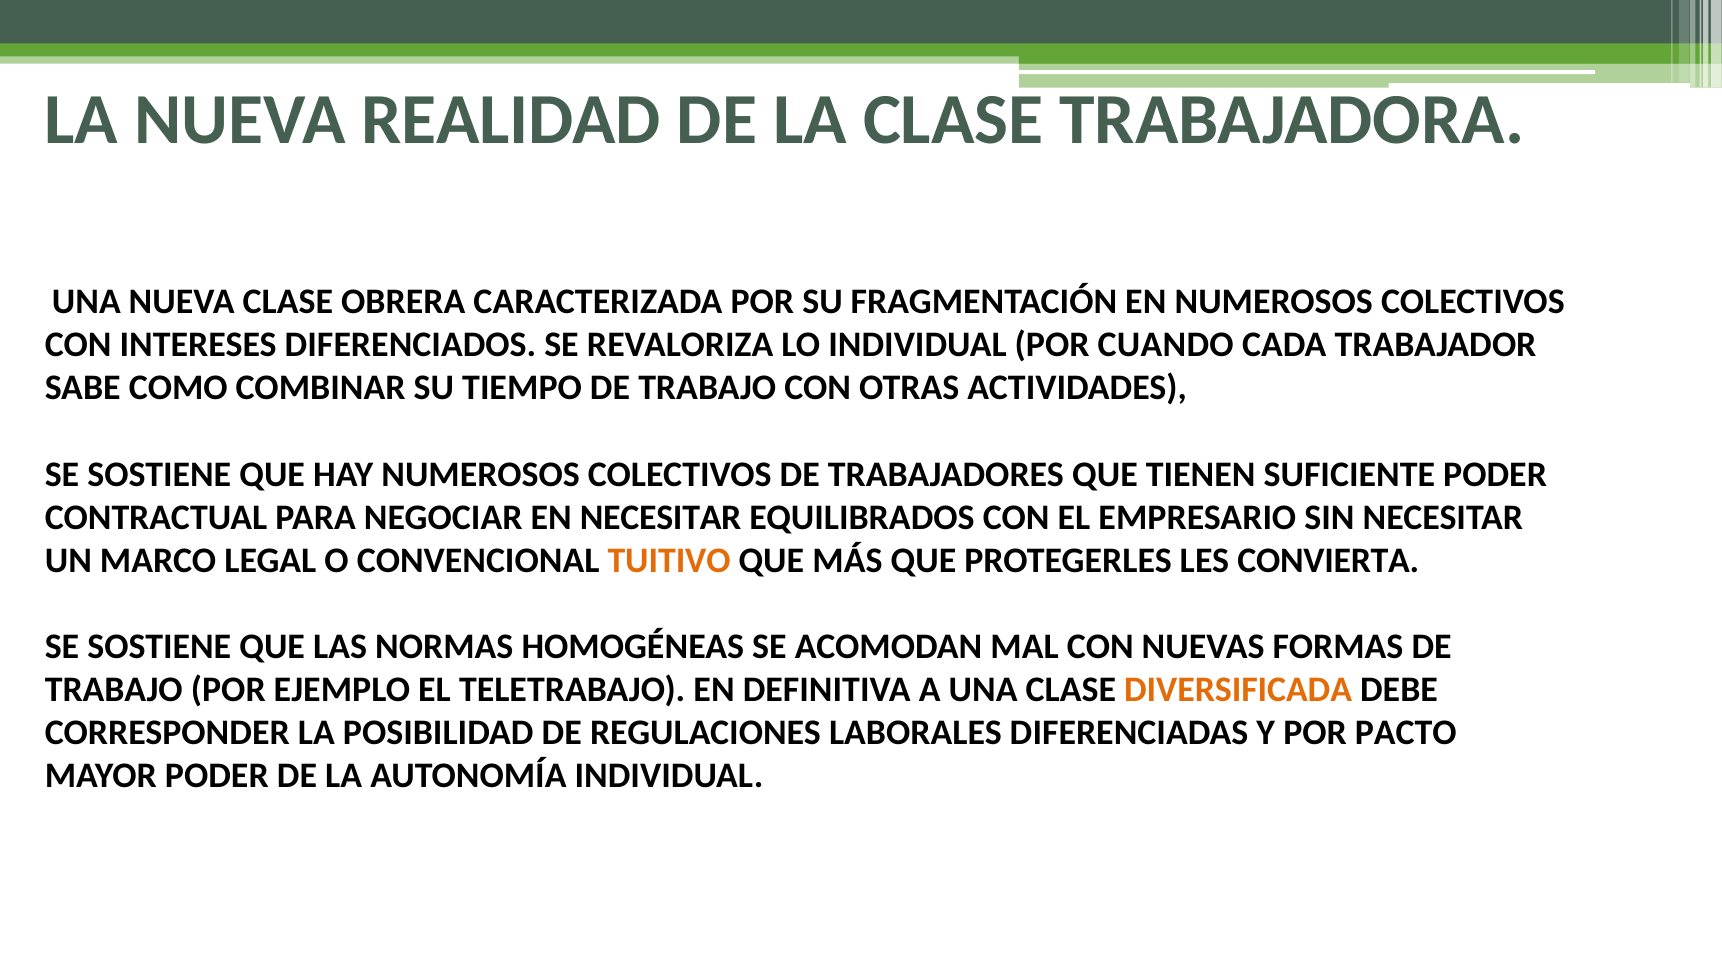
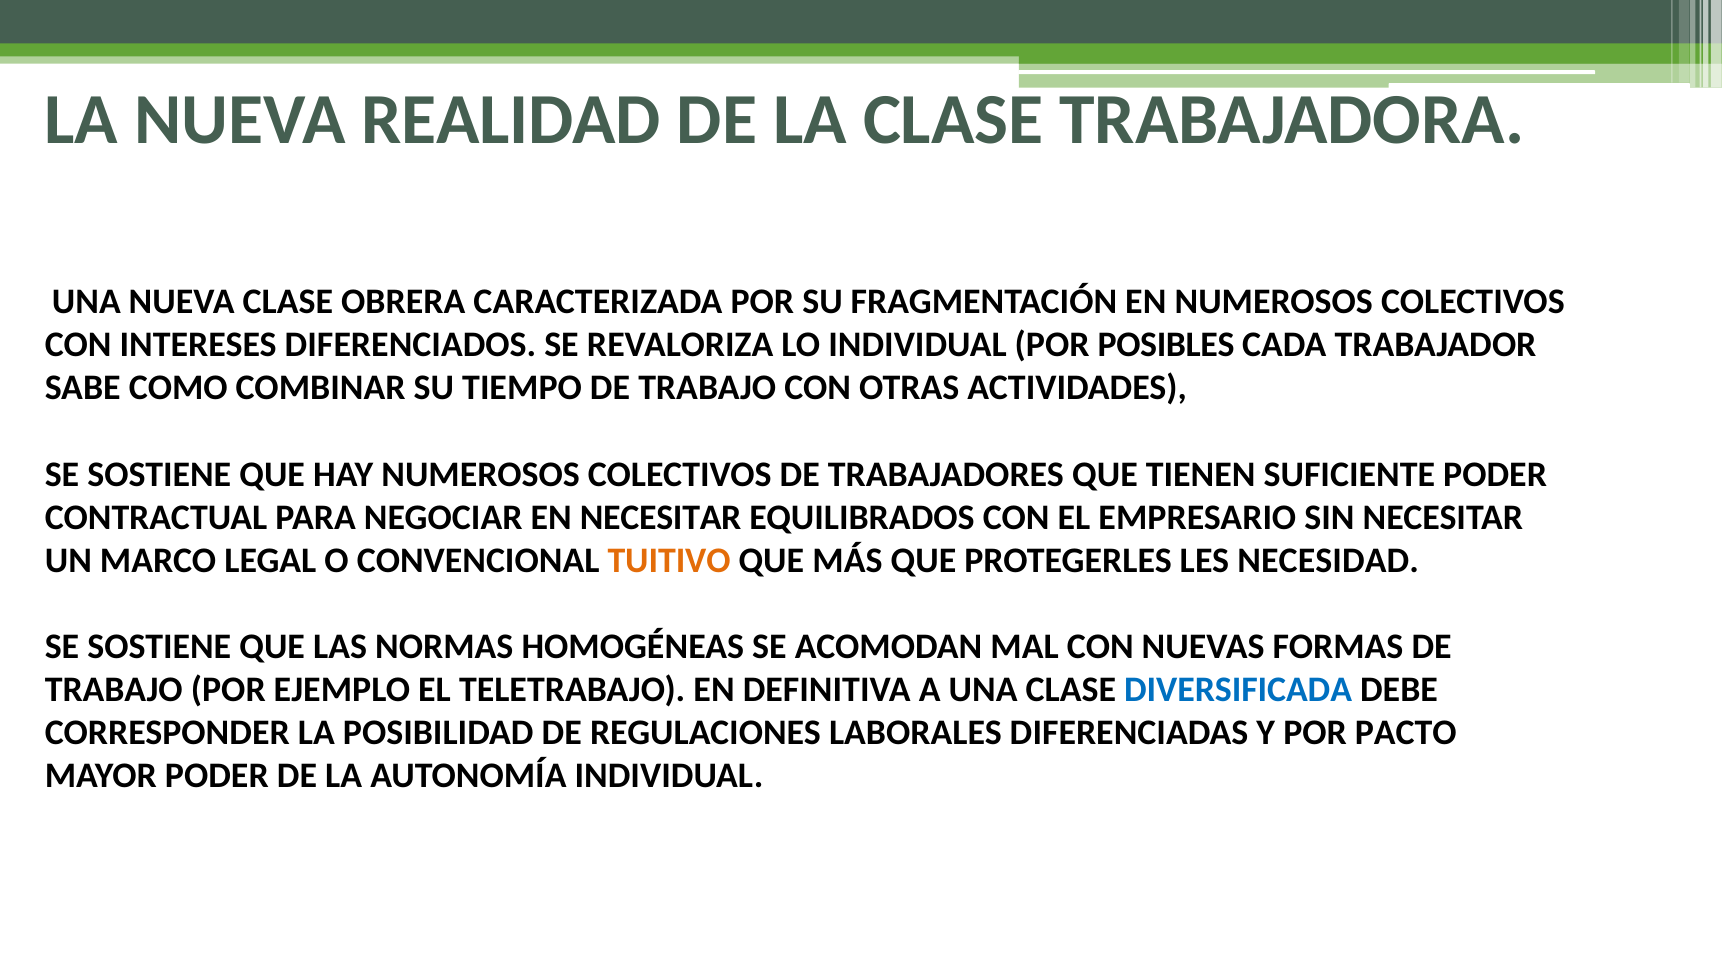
CUANDO: CUANDO -> POSIBLES (1166, 345)
CONVIERTA: CONVIERTA -> NECESIDAD (1328, 560)
DIVERSIFICADA colour: orange -> blue (1238, 689)
